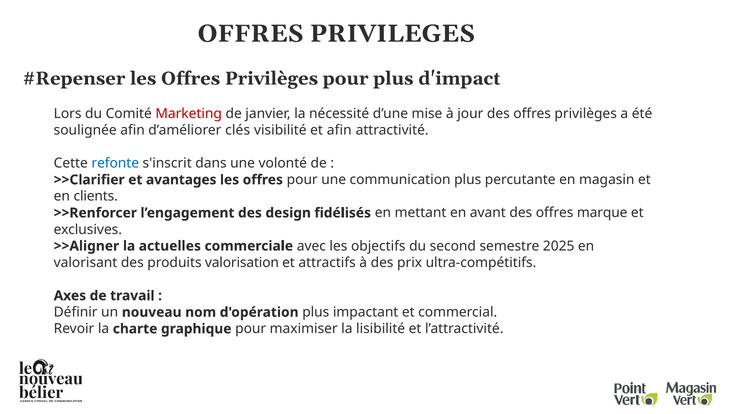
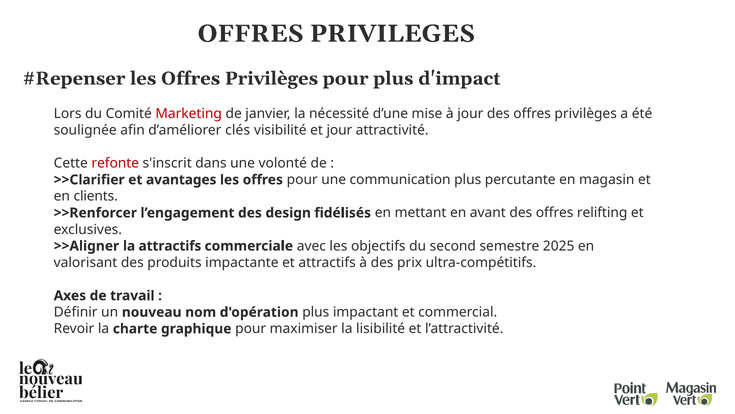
et afin: afin -> jour (339, 130)
refonte colour: blue -> red (115, 163)
marque: marque -> relifting (602, 213)
la actuelles: actuelles -> attractifs (170, 246)
valorisation: valorisation -> impactante (242, 262)
